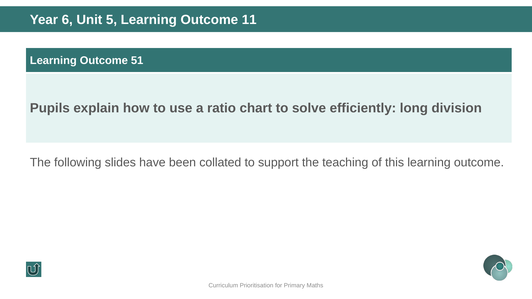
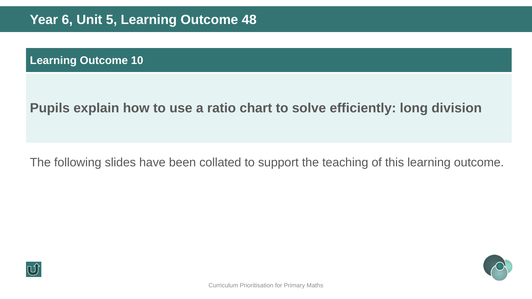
11: 11 -> 48 (249, 20)
51: 51 -> 10 (137, 61)
